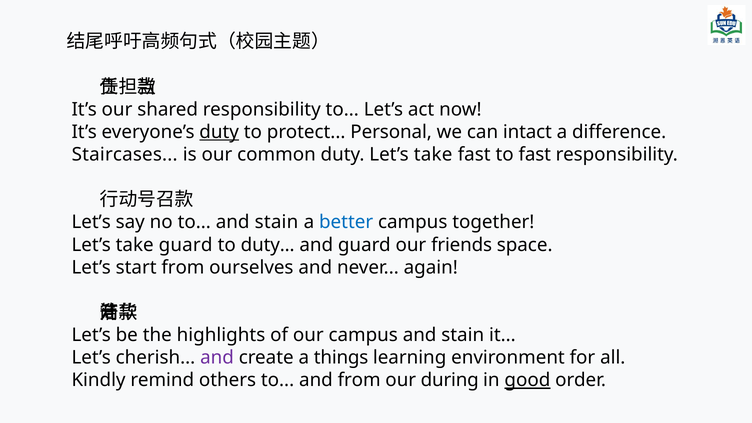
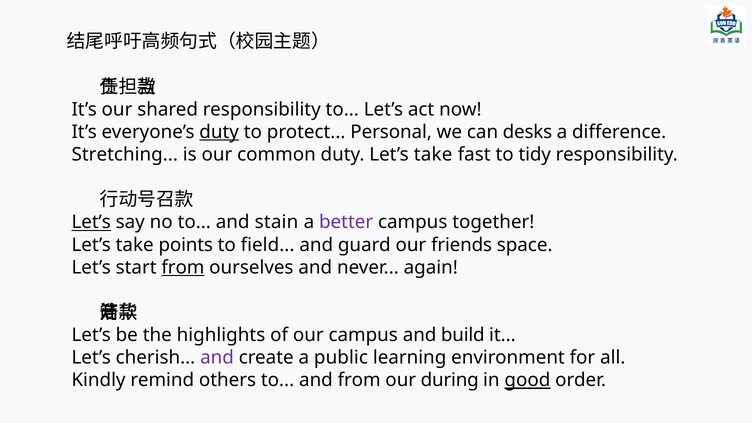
intact: intact -> desks (527, 132)
Staircases: Staircases -> Stretching (125, 155)
to fast: fast -> tidy (535, 155)
Let’s underline: none -> present (91, 222)
better colour: blue -> purple (346, 222)
take guard: guard -> points (186, 245)
to duty: duty -> field (268, 245)
from underline: none -> present (183, 267)
campus and stain: stain -> build (463, 335)
things: things -> public (341, 358)
